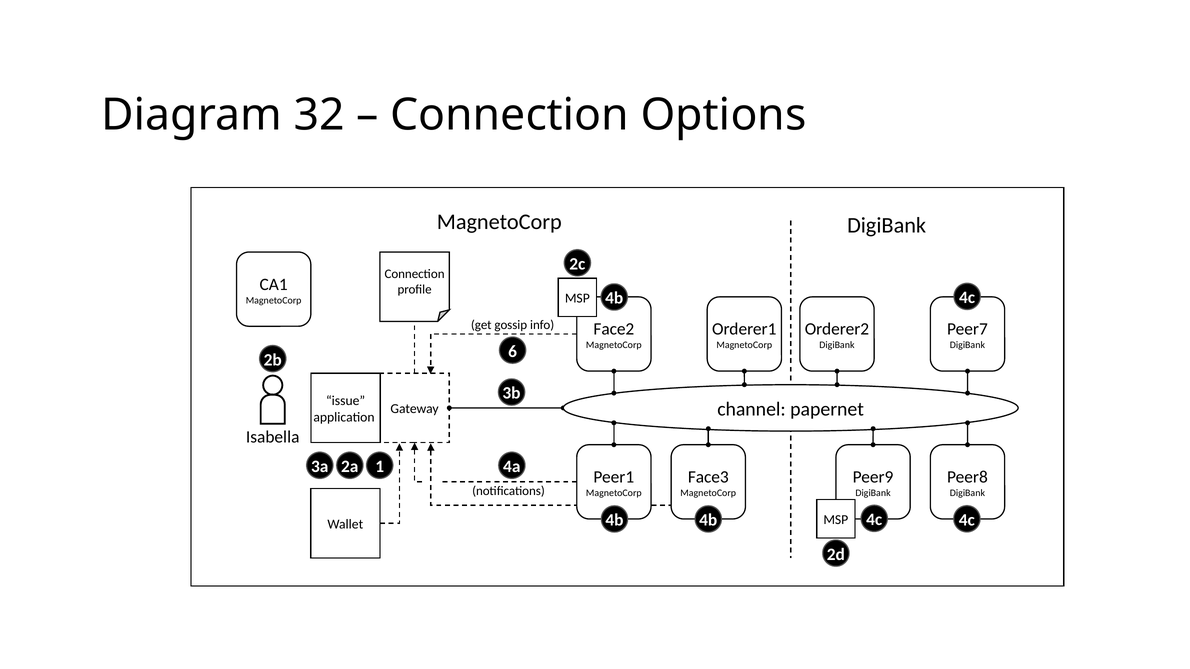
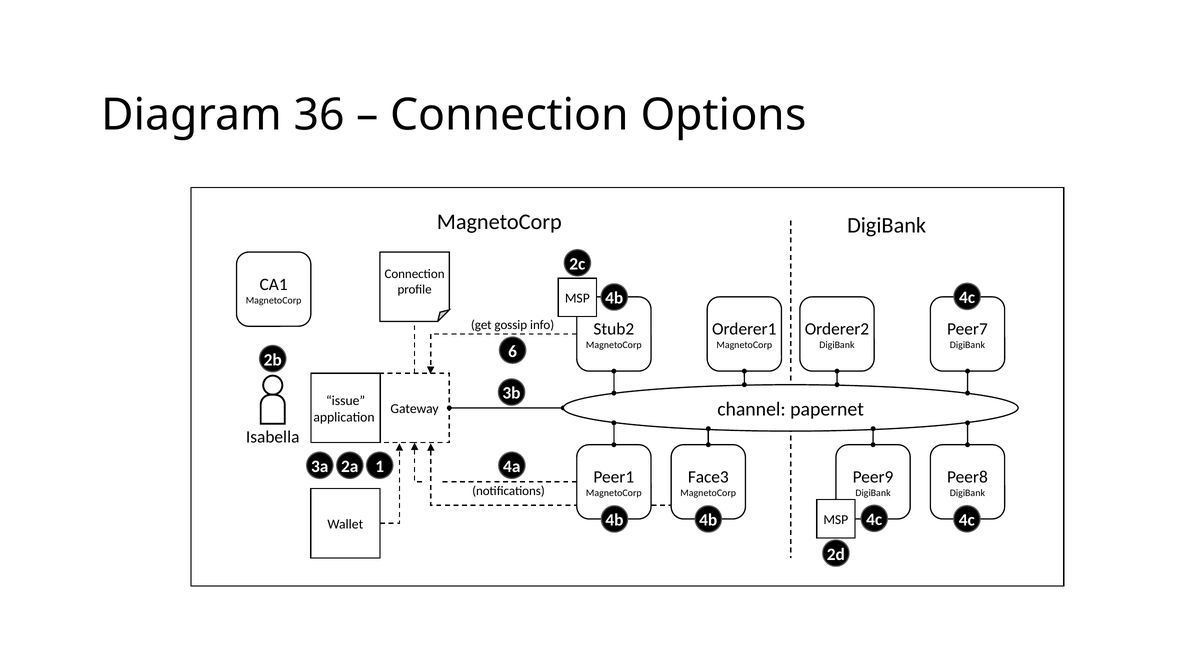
32: 32 -> 36 (319, 115)
Face2: Face2 -> Stub2 (614, 329)
